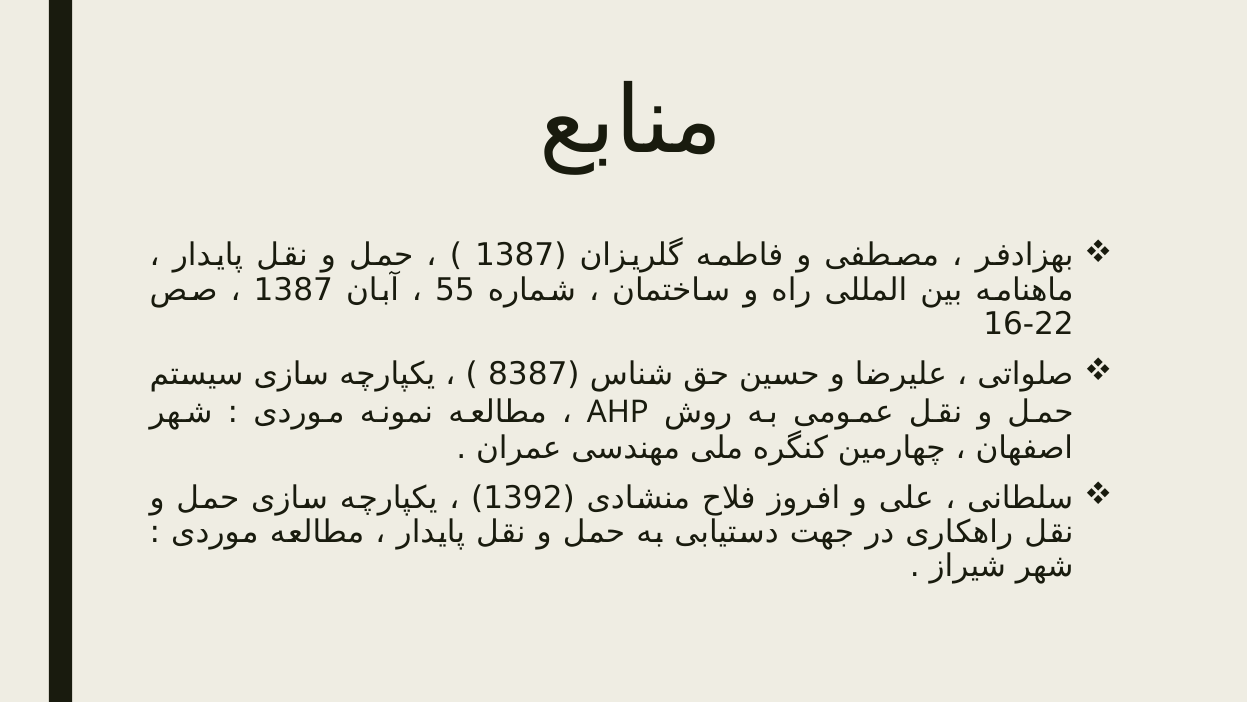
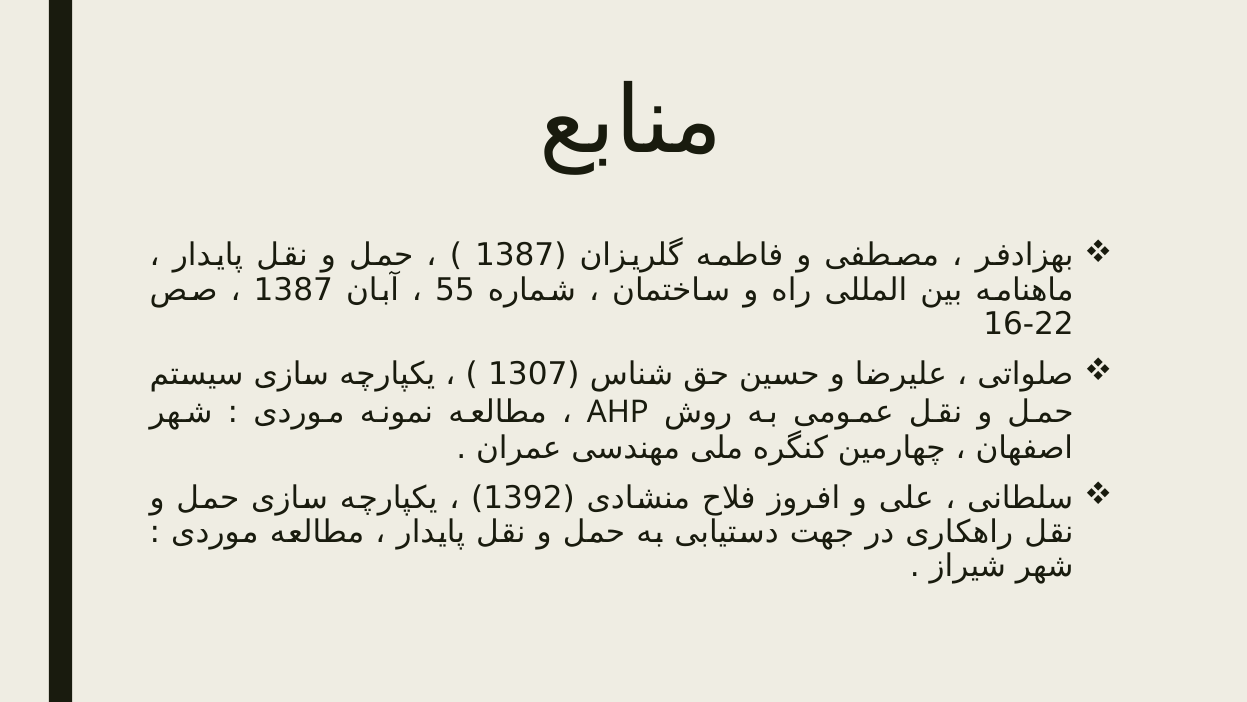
8387: 8387 -> 1307 (528, 373)
